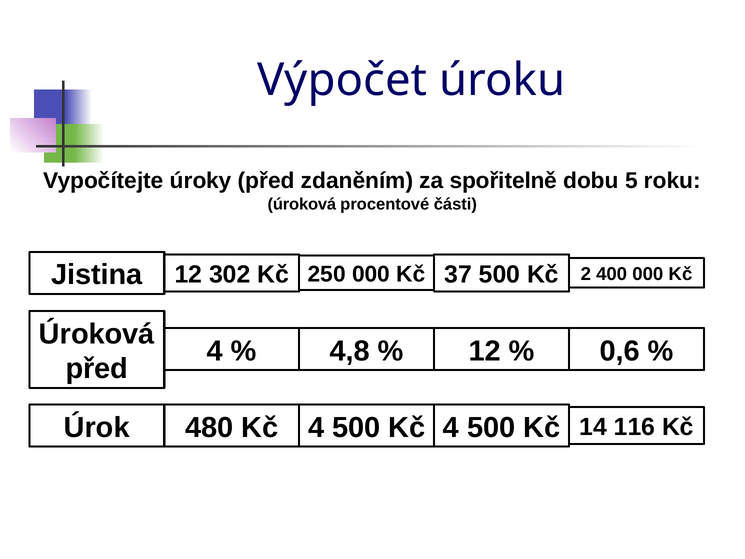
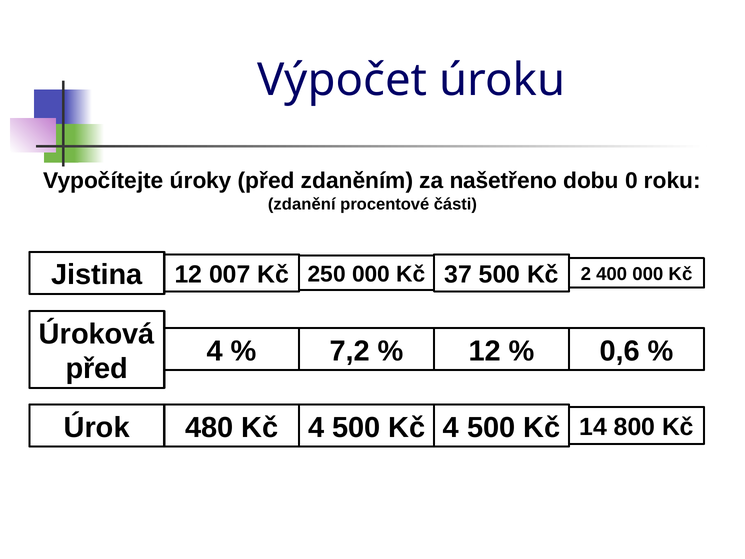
spořitelně: spořitelně -> našetřeno (503, 181)
5: 5 -> 0 (631, 181)
úroková: úroková -> zdanění (302, 204)
302: 302 -> 007 (230, 274)
4,8: 4,8 -> 7,2 (350, 351)
116: 116 -> 800 (635, 427)
